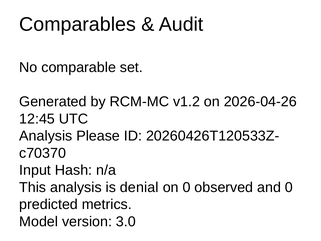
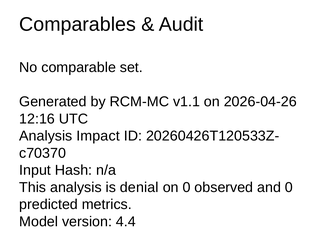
v1.2: v1.2 -> v1.1 (187, 102)
12:45: 12:45 -> 12:16 (37, 119)
Please: Please -> Impact (98, 136)
3.0: 3.0 -> 4.4 (126, 221)
